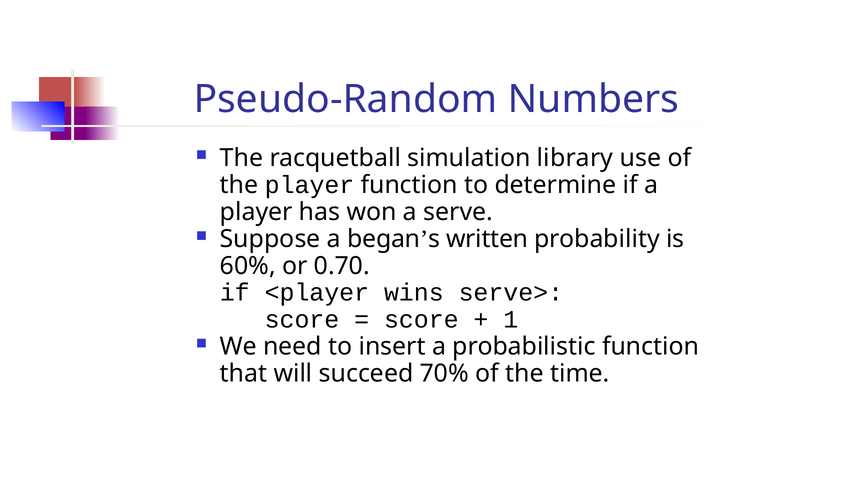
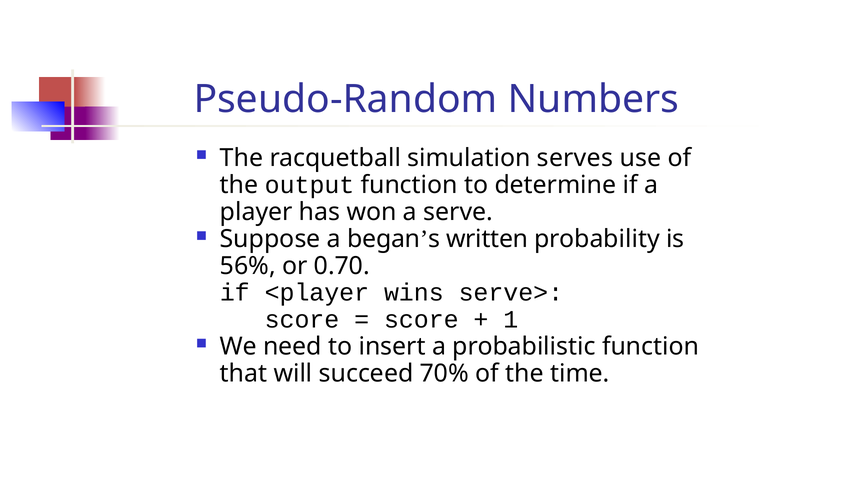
library: library -> serves (575, 158)
the player: player -> output (310, 185)
60%: 60% -> 56% (248, 265)
